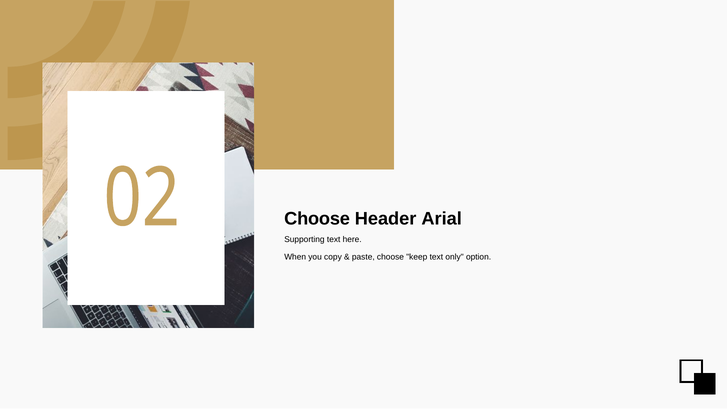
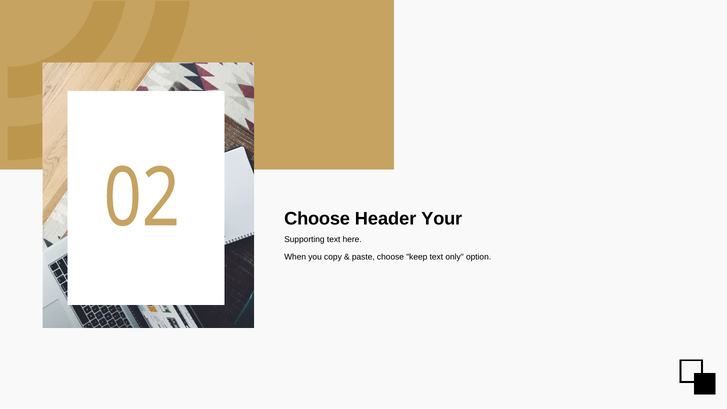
Arial: Arial -> Your (442, 218)
